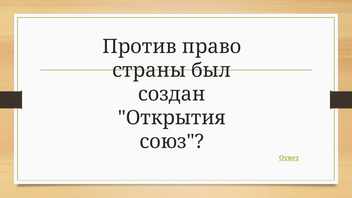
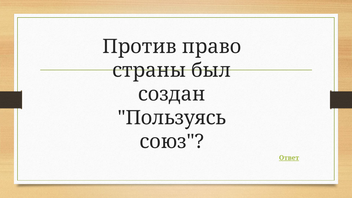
Открытия: Открытия -> Пользуясь (172, 118)
